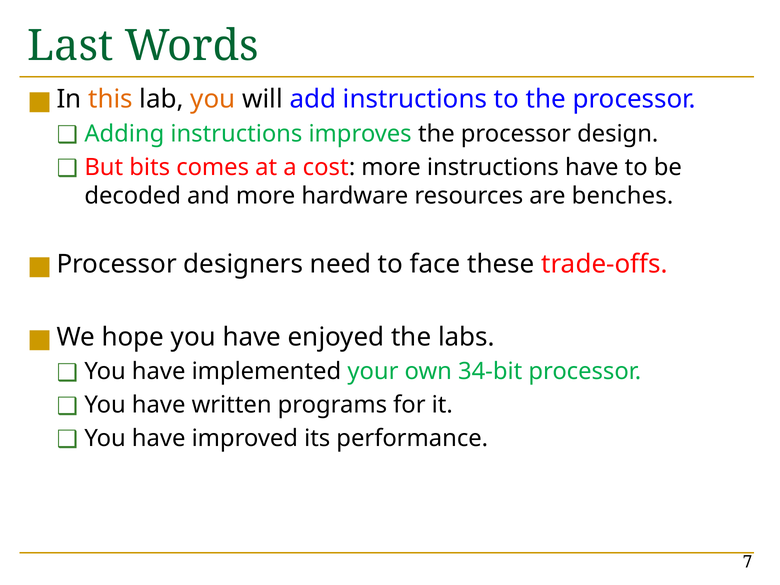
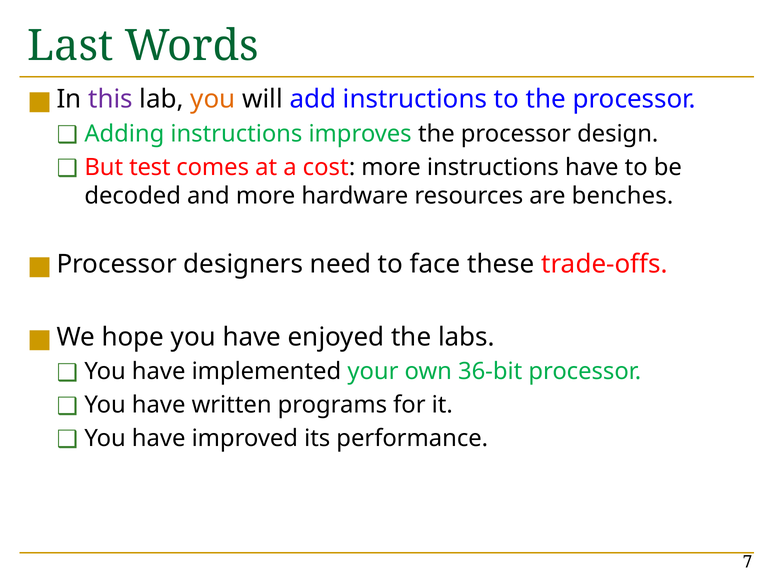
this colour: orange -> purple (110, 99)
bits: bits -> test (150, 167)
34-bit: 34-bit -> 36-bit (490, 372)
